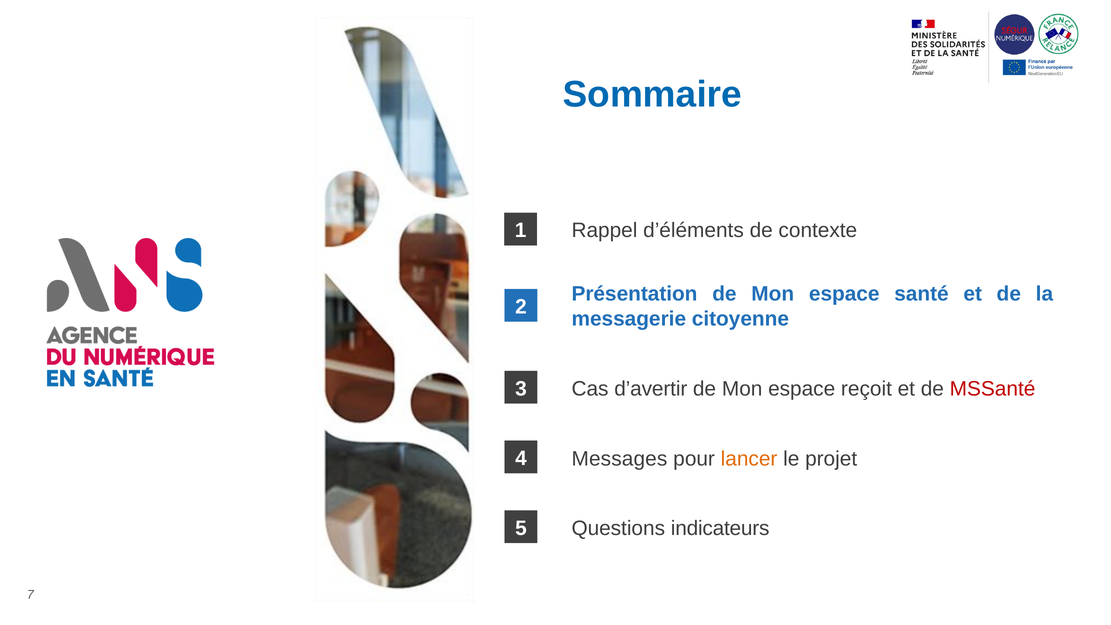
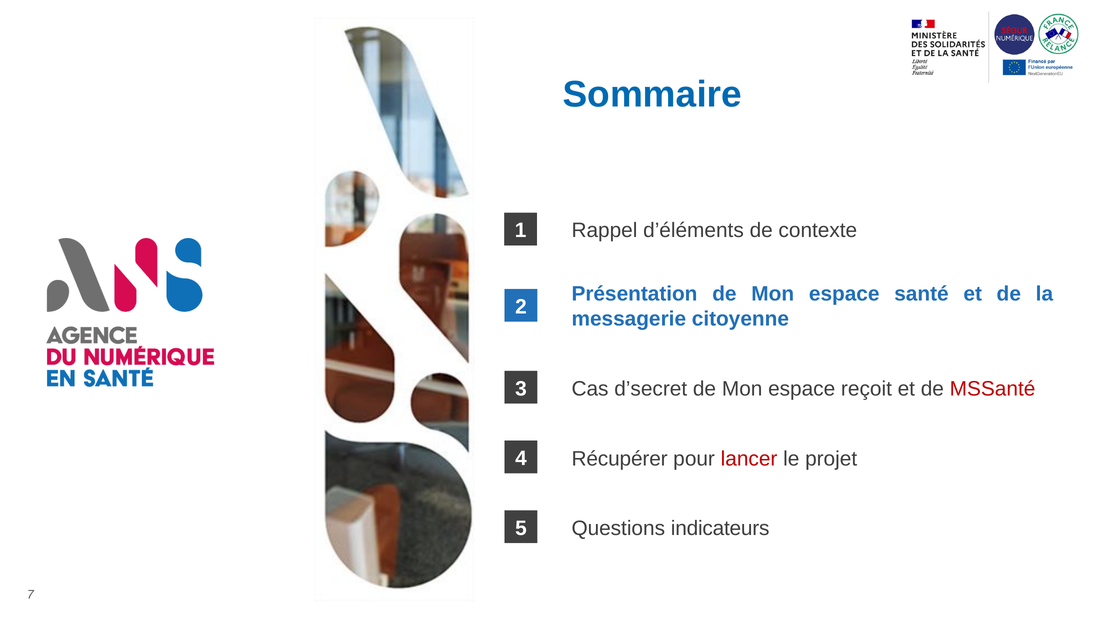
d’avertir: d’avertir -> d’secret (651, 389)
Messages: Messages -> Récupérer (620, 459)
lancer colour: orange -> red (749, 459)
